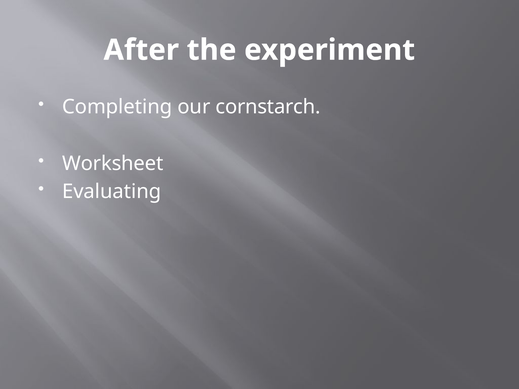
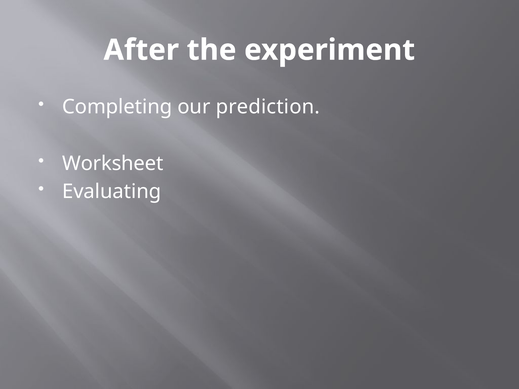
cornstarch: cornstarch -> prediction (268, 107)
